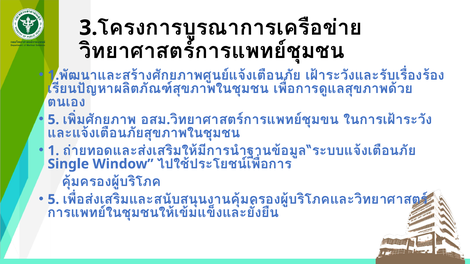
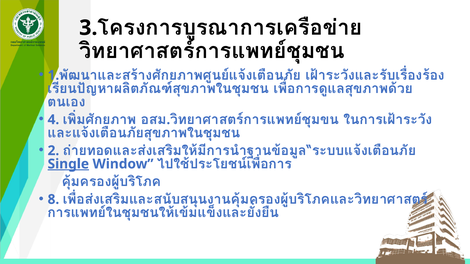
5: 5 -> 4 (53, 120)
1: 1 -> 2 (53, 151)
Single underline: none -> present (68, 164)
5: 5 -> 8 (53, 200)
